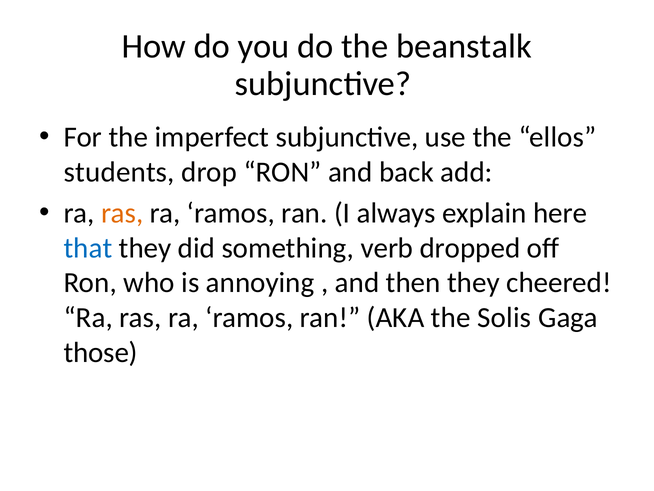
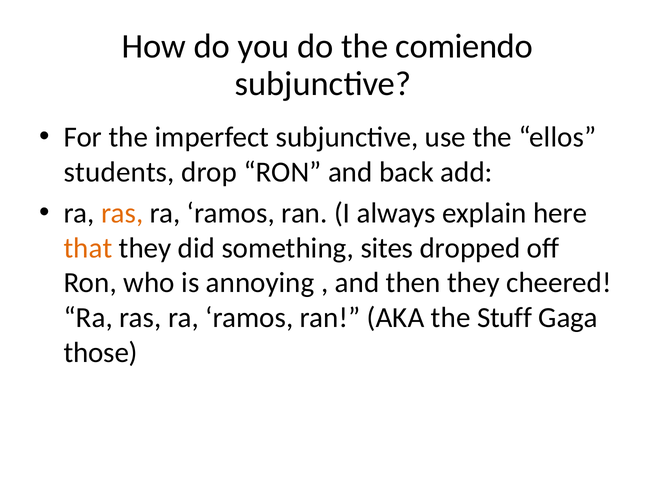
beanstalk: beanstalk -> comiendo (464, 46)
that colour: blue -> orange (88, 248)
verb: verb -> sites (387, 248)
Solis: Solis -> Stuff (504, 317)
